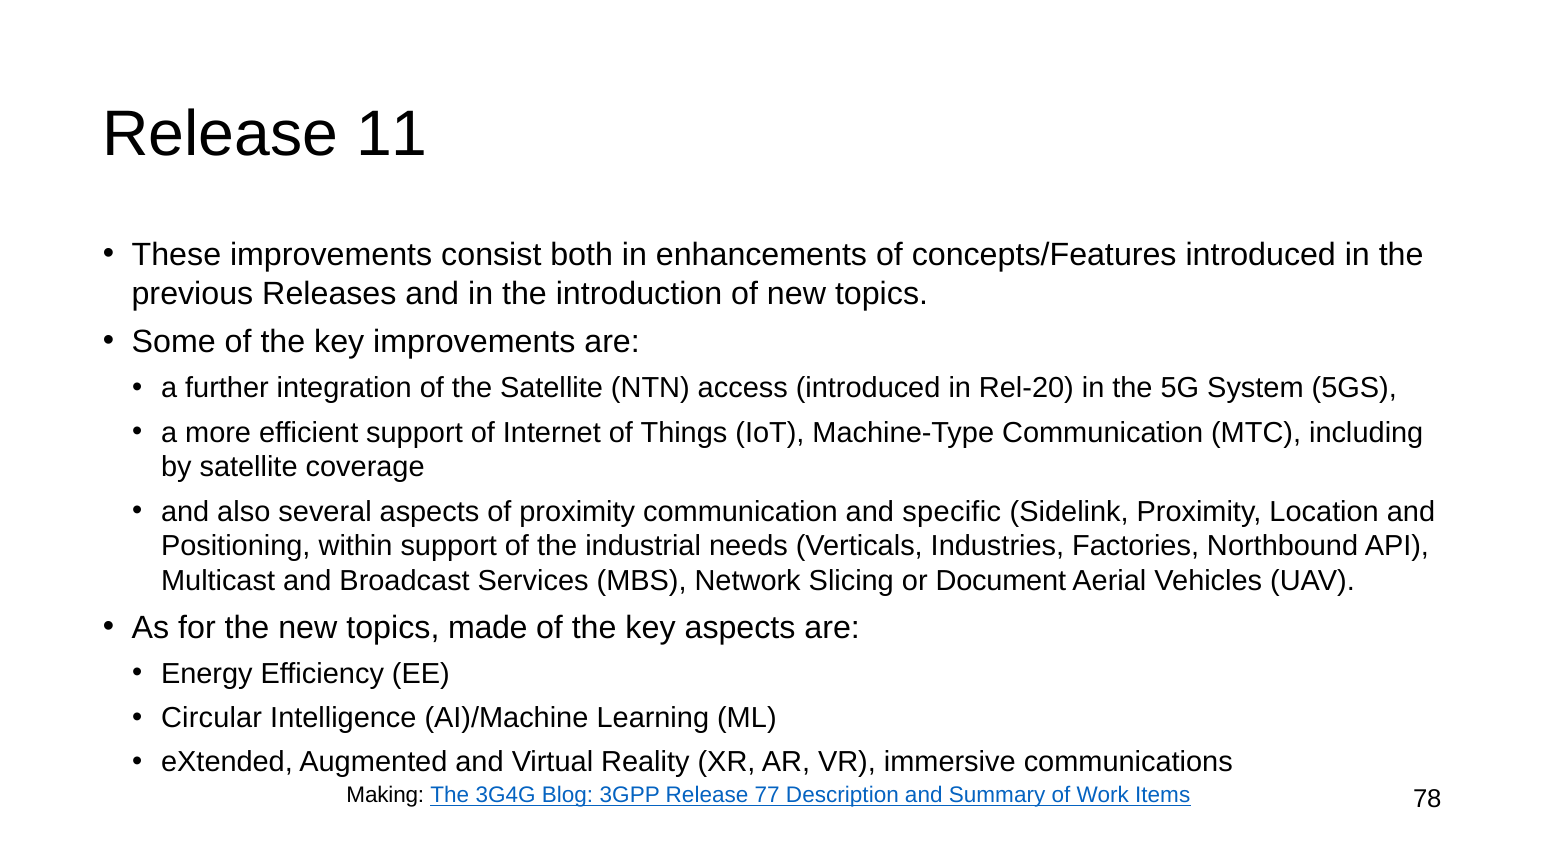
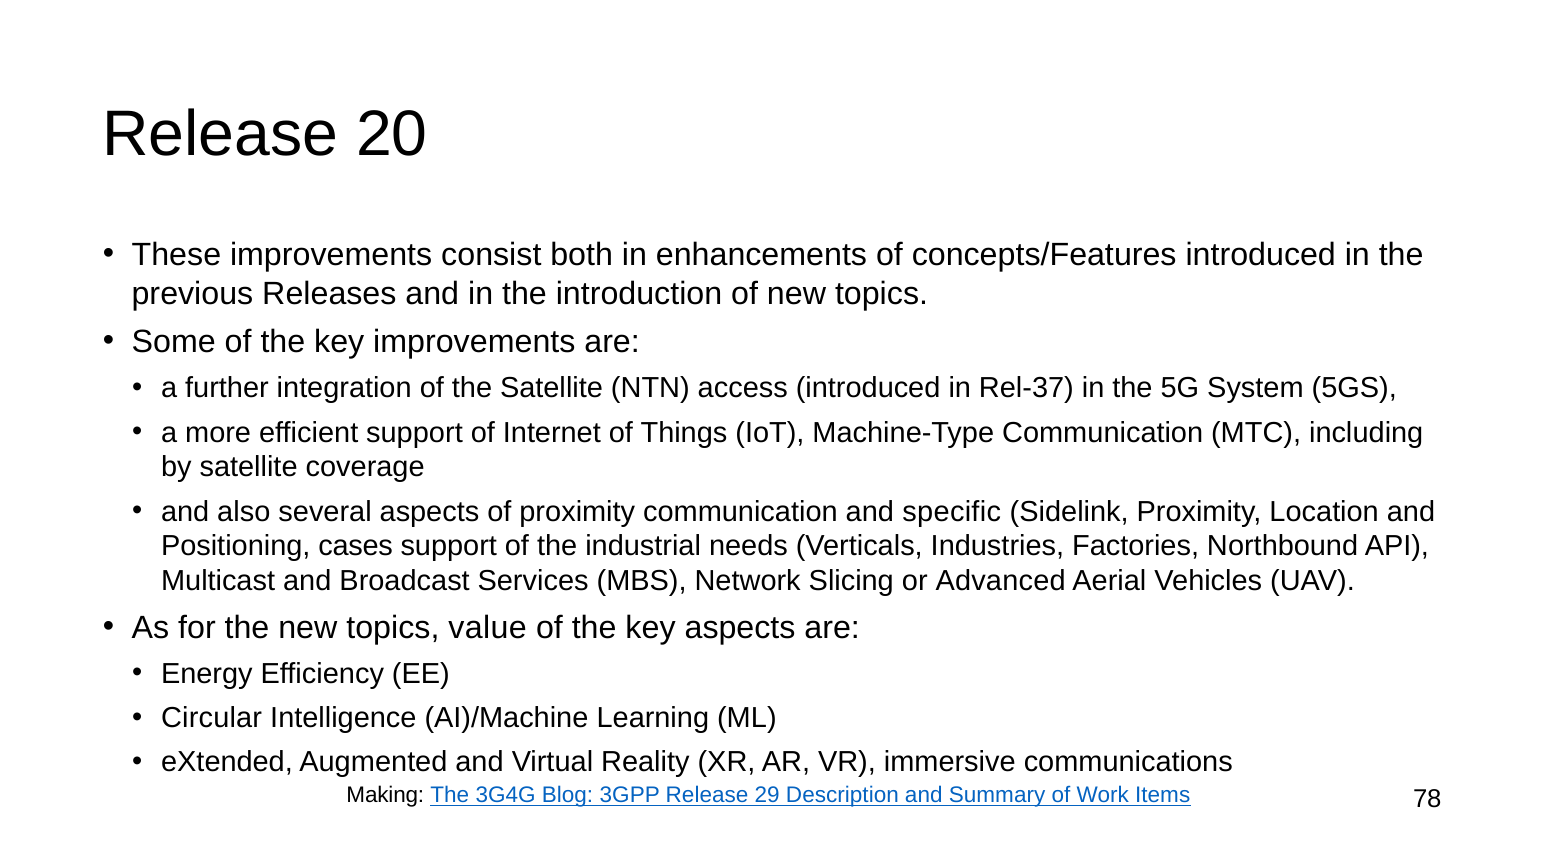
11: 11 -> 20 (392, 134)
Rel-20: Rel-20 -> Rel-37 (1026, 388)
within: within -> cases (356, 547)
Document: Document -> Advanced (1001, 581)
made: made -> value (488, 628)
77: 77 -> 29 (767, 796)
